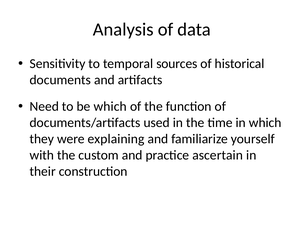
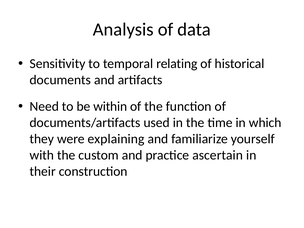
sources: sources -> relating (177, 64)
be which: which -> within (110, 107)
